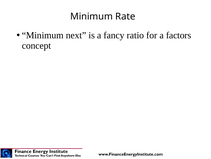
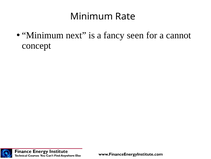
ratio: ratio -> seen (135, 35)
factors: factors -> cannot (179, 35)
